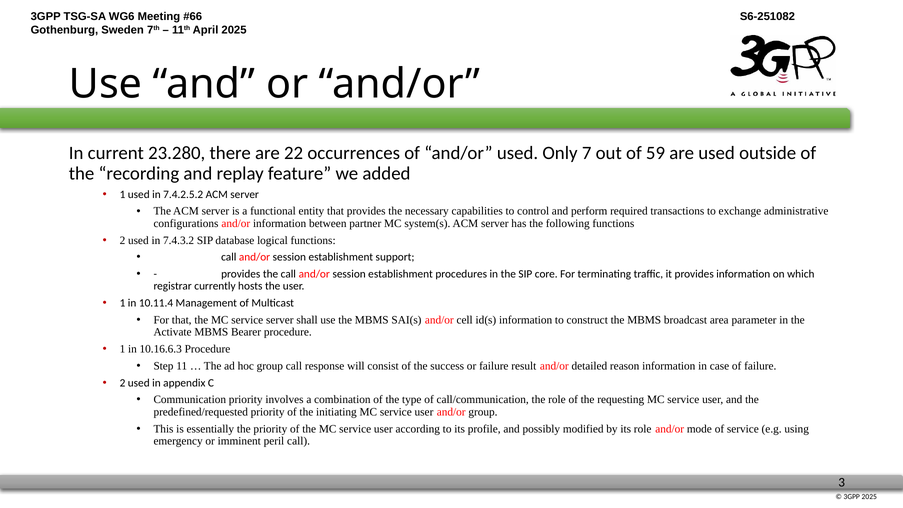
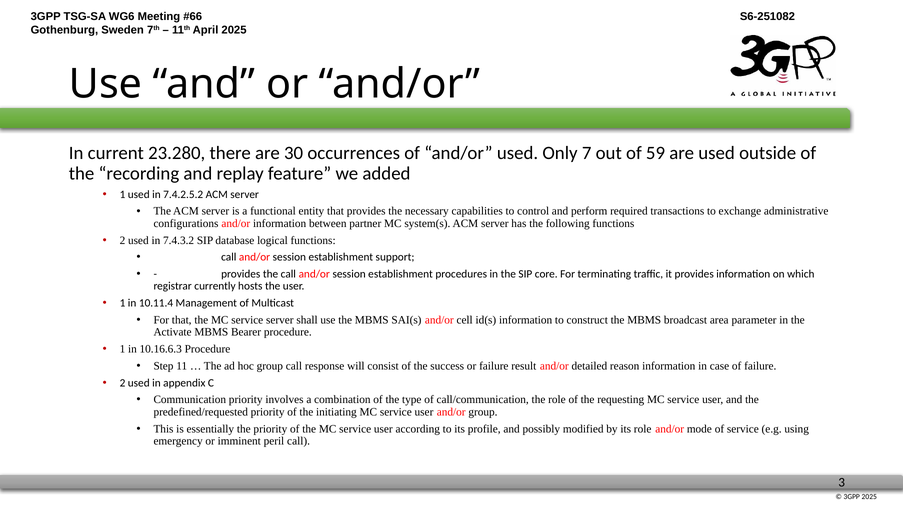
22: 22 -> 30 (294, 153)
